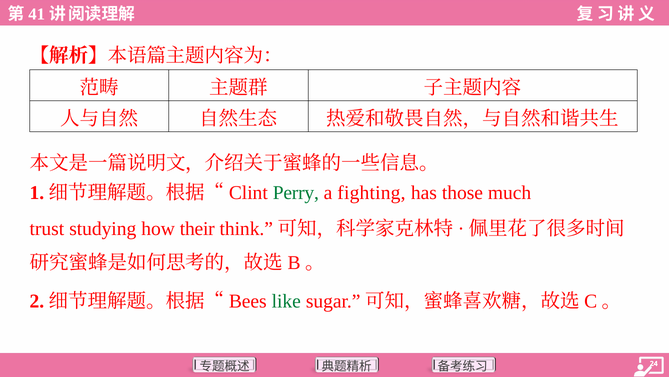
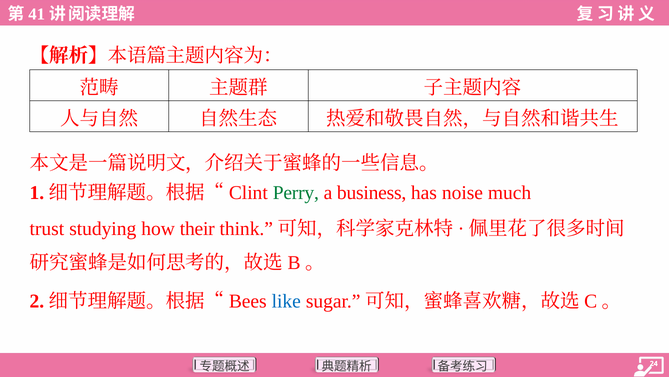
fighting: fighting -> business (372, 193)
those: those -> noise (462, 193)
like colour: green -> blue (286, 301)
